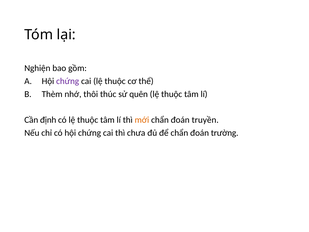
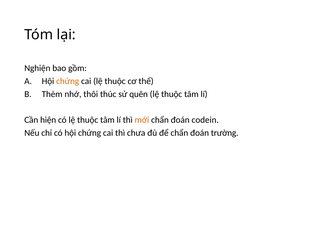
chứng colour: purple -> orange (68, 81)
định: định -> hiện (48, 120)
truyền: truyền -> codein (205, 120)
